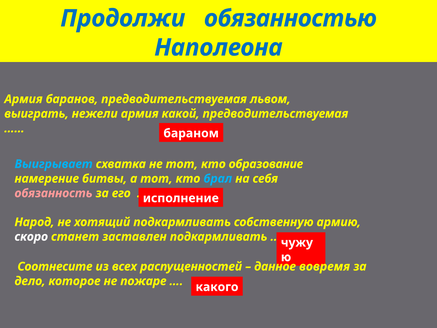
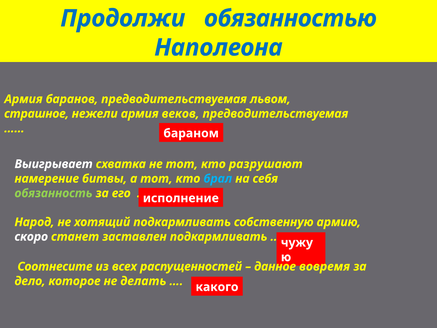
выиграть: выиграть -> страшное (37, 114)
какой: какой -> веков (181, 114)
Выигрывает colour: light blue -> white (54, 164)
образование: образование -> разрушают (266, 164)
обязанность colour: pink -> light green (53, 193)
пожаре: пожаре -> делать (143, 281)
